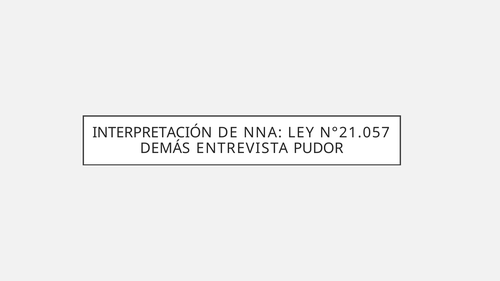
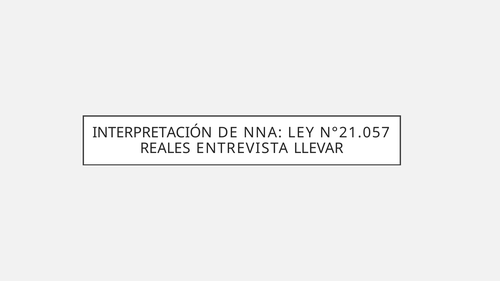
DEMÁS: DEMÁS -> REALES (165, 148)
PUDOR: PUDOR -> LLEVAR (319, 148)
